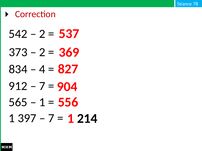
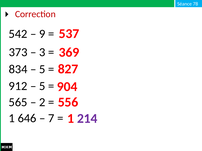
2: 2 -> 9 (42, 34)
2: 2 -> 3 (42, 52)
4: 4 -> 5 (42, 69)
7: 7 -> 5 (42, 86)
1: 1 -> 2 (42, 102)
214 colour: black -> purple (87, 119)
397: 397 -> 646 (27, 119)
